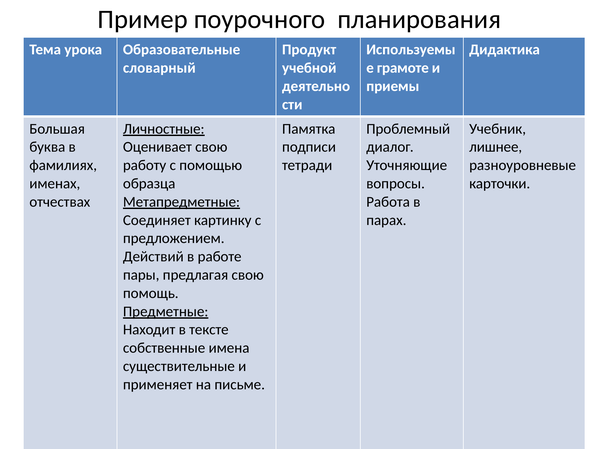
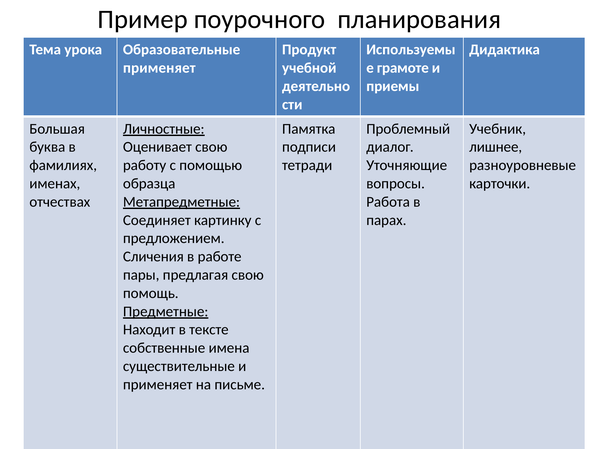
словарный: словарный -> применяет (159, 68)
Действий: Действий -> Сличения (153, 257)
